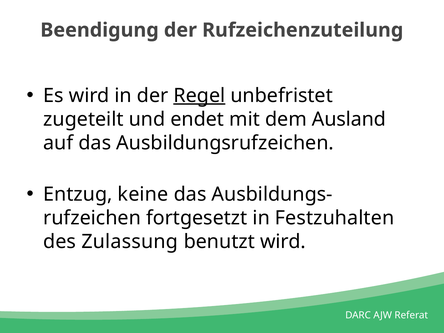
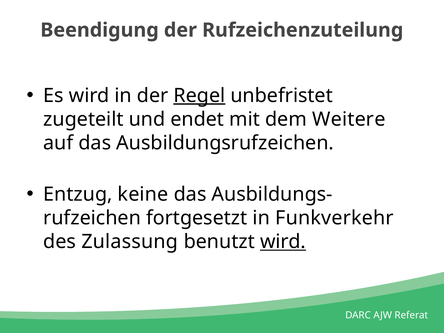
Ausland: Ausland -> Weitere (349, 119)
Festzuhalten: Festzuhalten -> Funkverkehr (335, 218)
wird underline: none -> present (283, 242)
